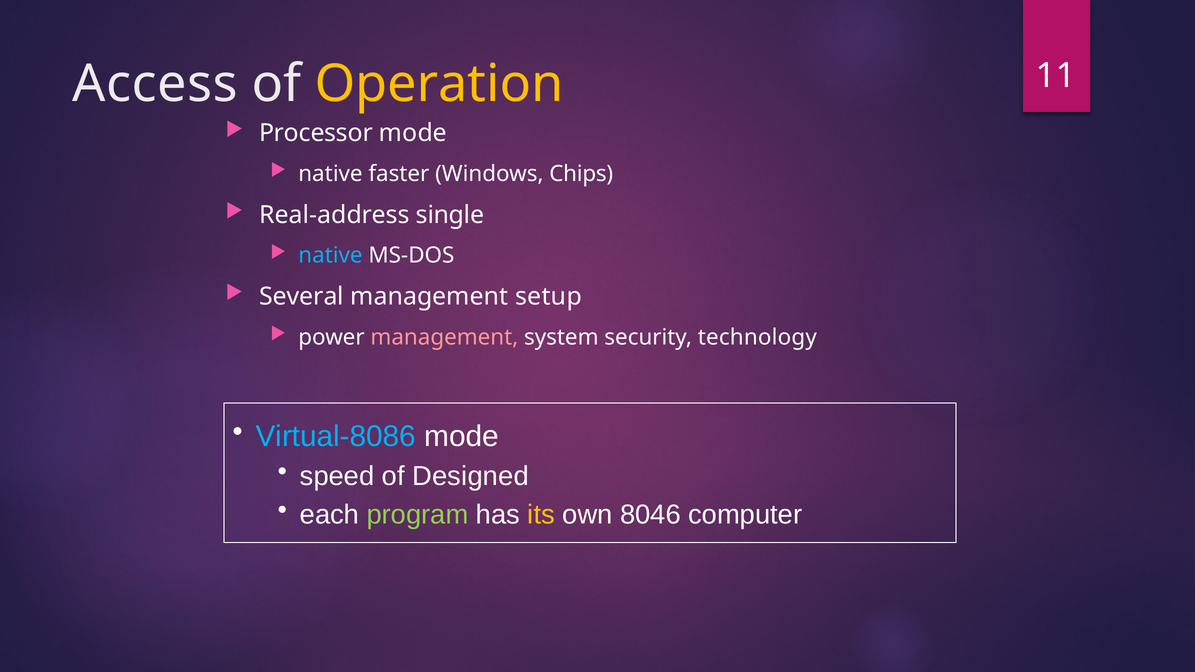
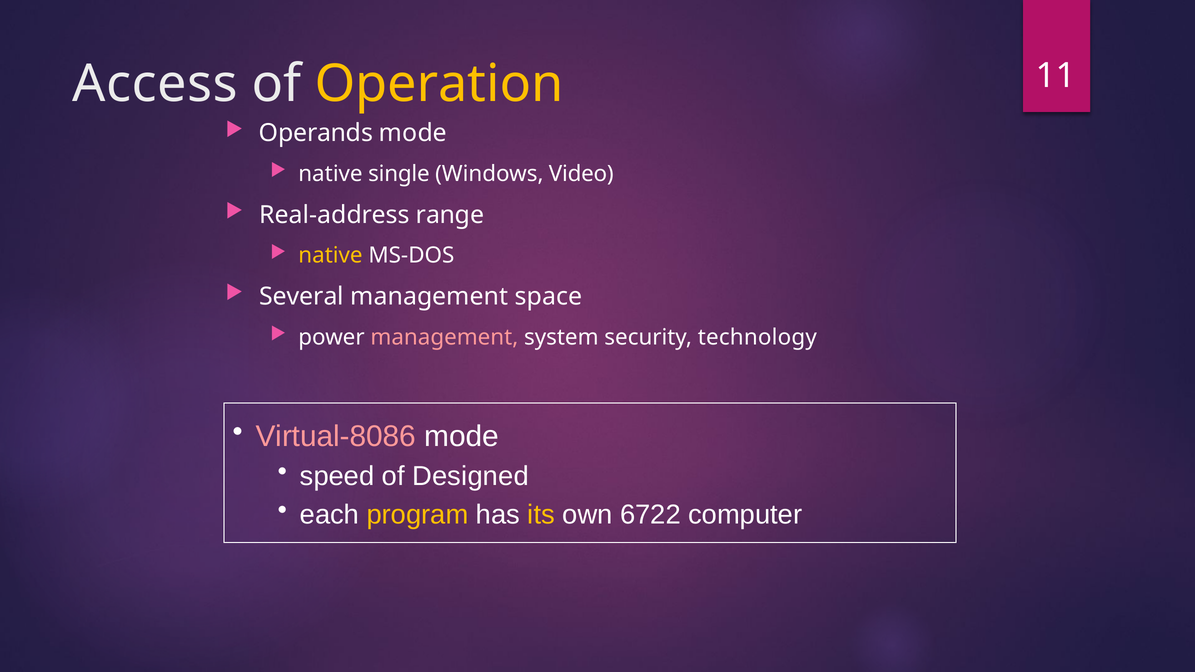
Processor: Processor -> Operands (316, 133)
faster: faster -> single (399, 174)
Chips: Chips -> Video (581, 174)
single: single -> range (450, 215)
native colour: light blue -> yellow (330, 256)
setup: setup -> space (549, 297)
Virtual-8086 colour: light blue -> pink (336, 437)
program colour: light green -> yellow (418, 515)
8046: 8046 -> 6722 (650, 515)
